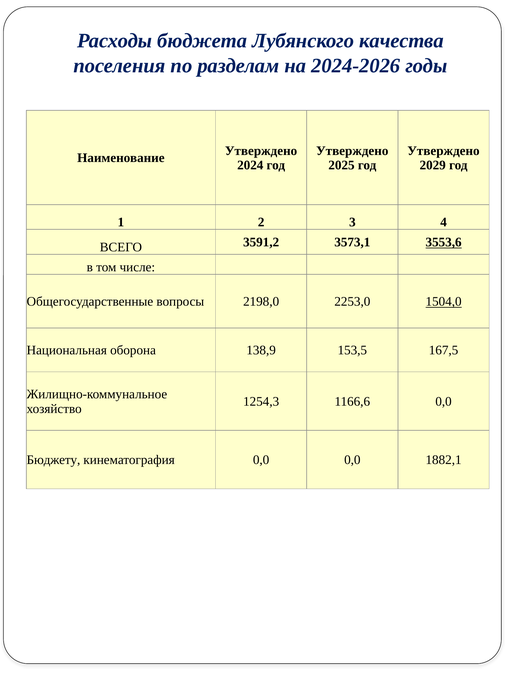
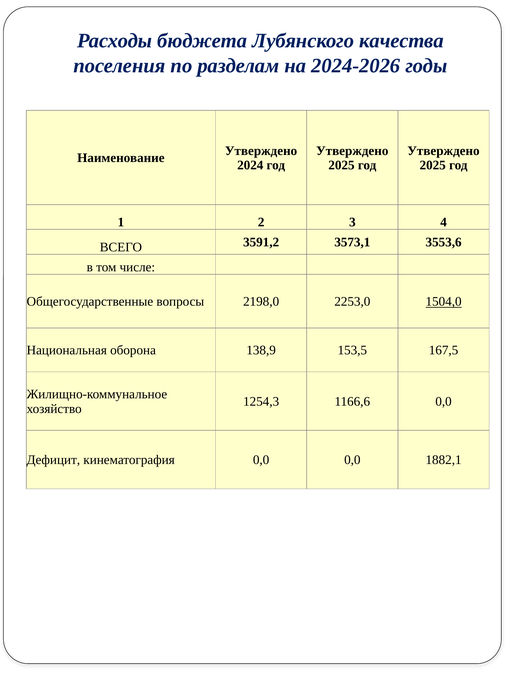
2029: 2029 -> 2025 (433, 165)
3553,6 underline: present -> none (444, 242)
Бюджету: Бюджету -> Дефицит (53, 460)
